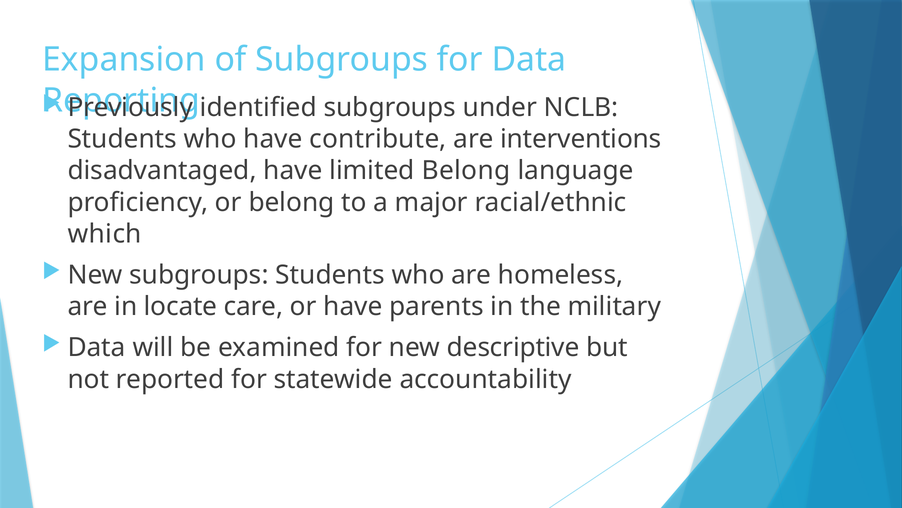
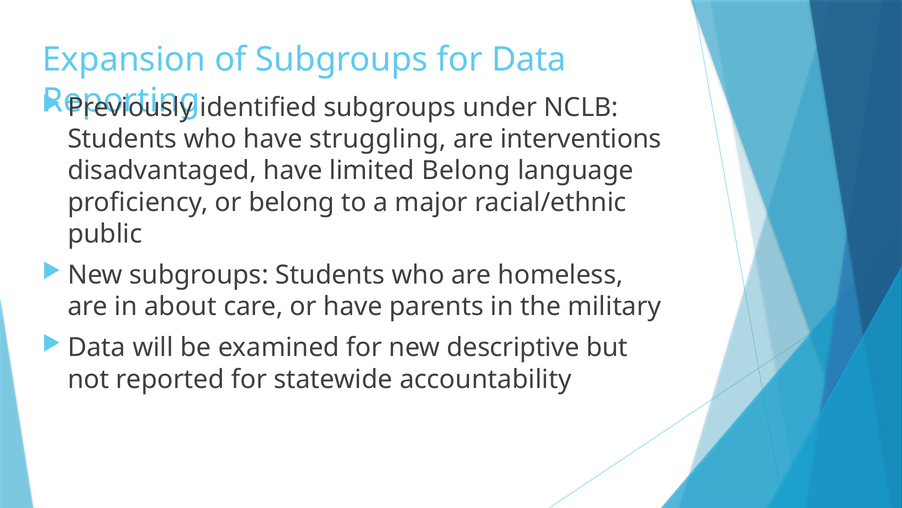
contribute: contribute -> struggling (378, 139)
which: which -> public (105, 234)
locate: locate -> about (180, 306)
